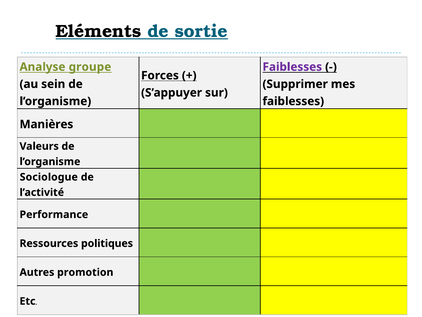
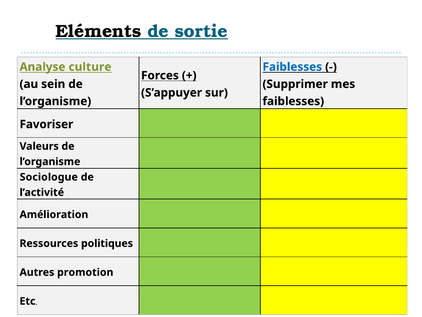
groupe: groupe -> culture (90, 67)
Faiblesses colour: purple -> blue (292, 67)
Manières: Manières -> Favoriser (46, 124)
Performance: Performance -> Amélioration (54, 214)
